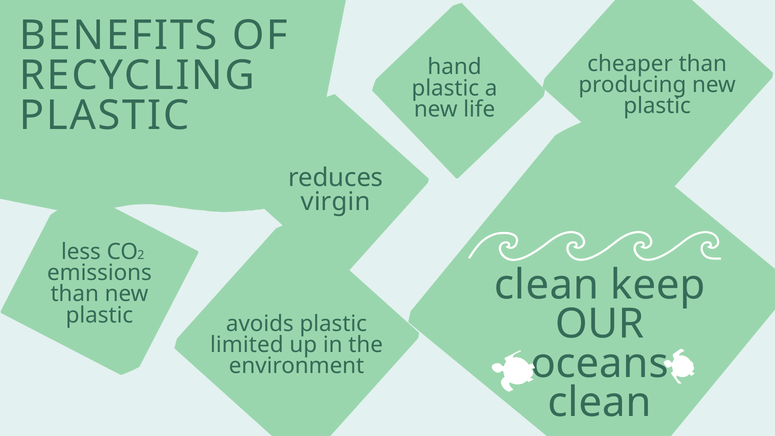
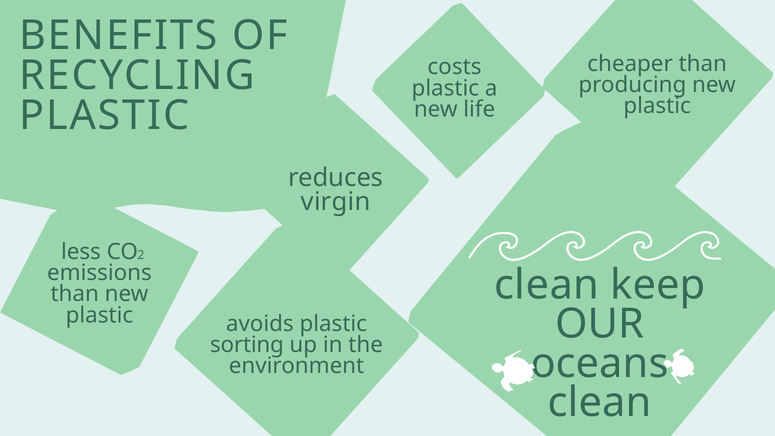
hand: hand -> costs (455, 67)
limited: limited -> sorting (247, 345)
